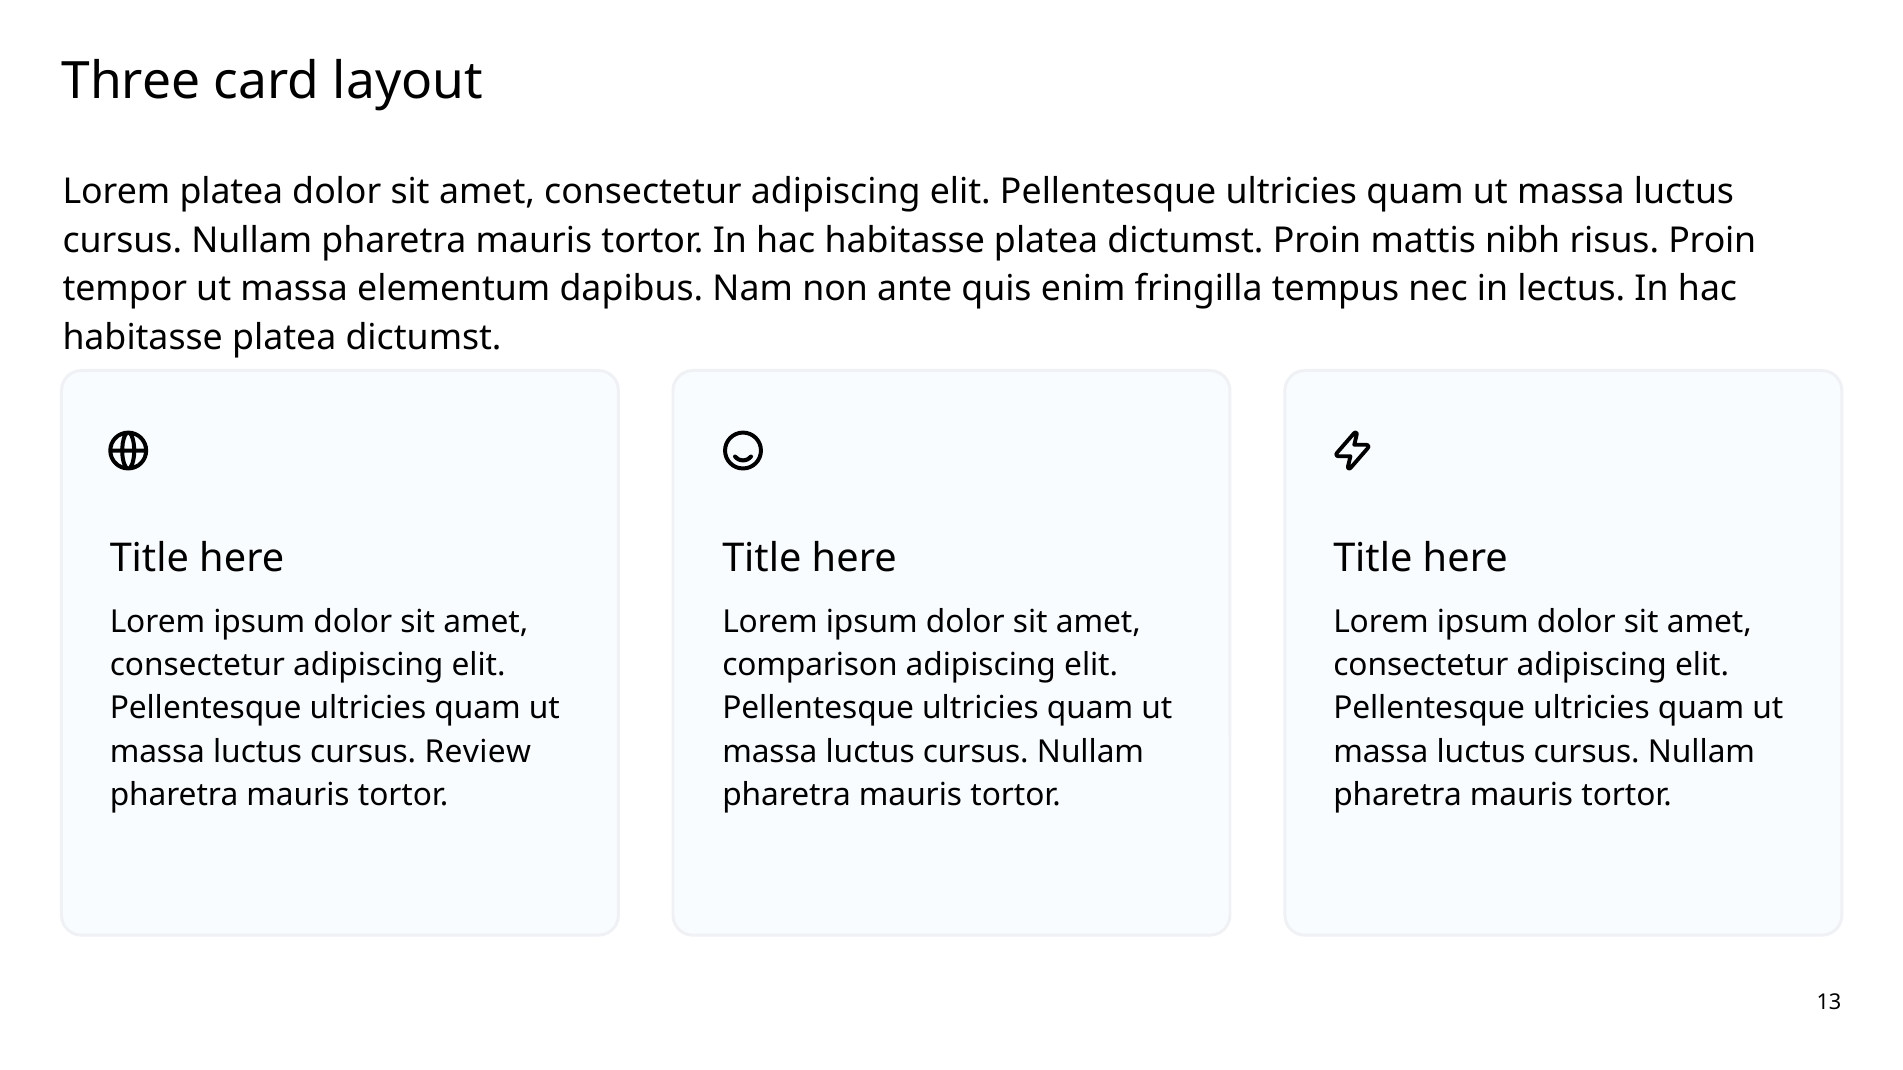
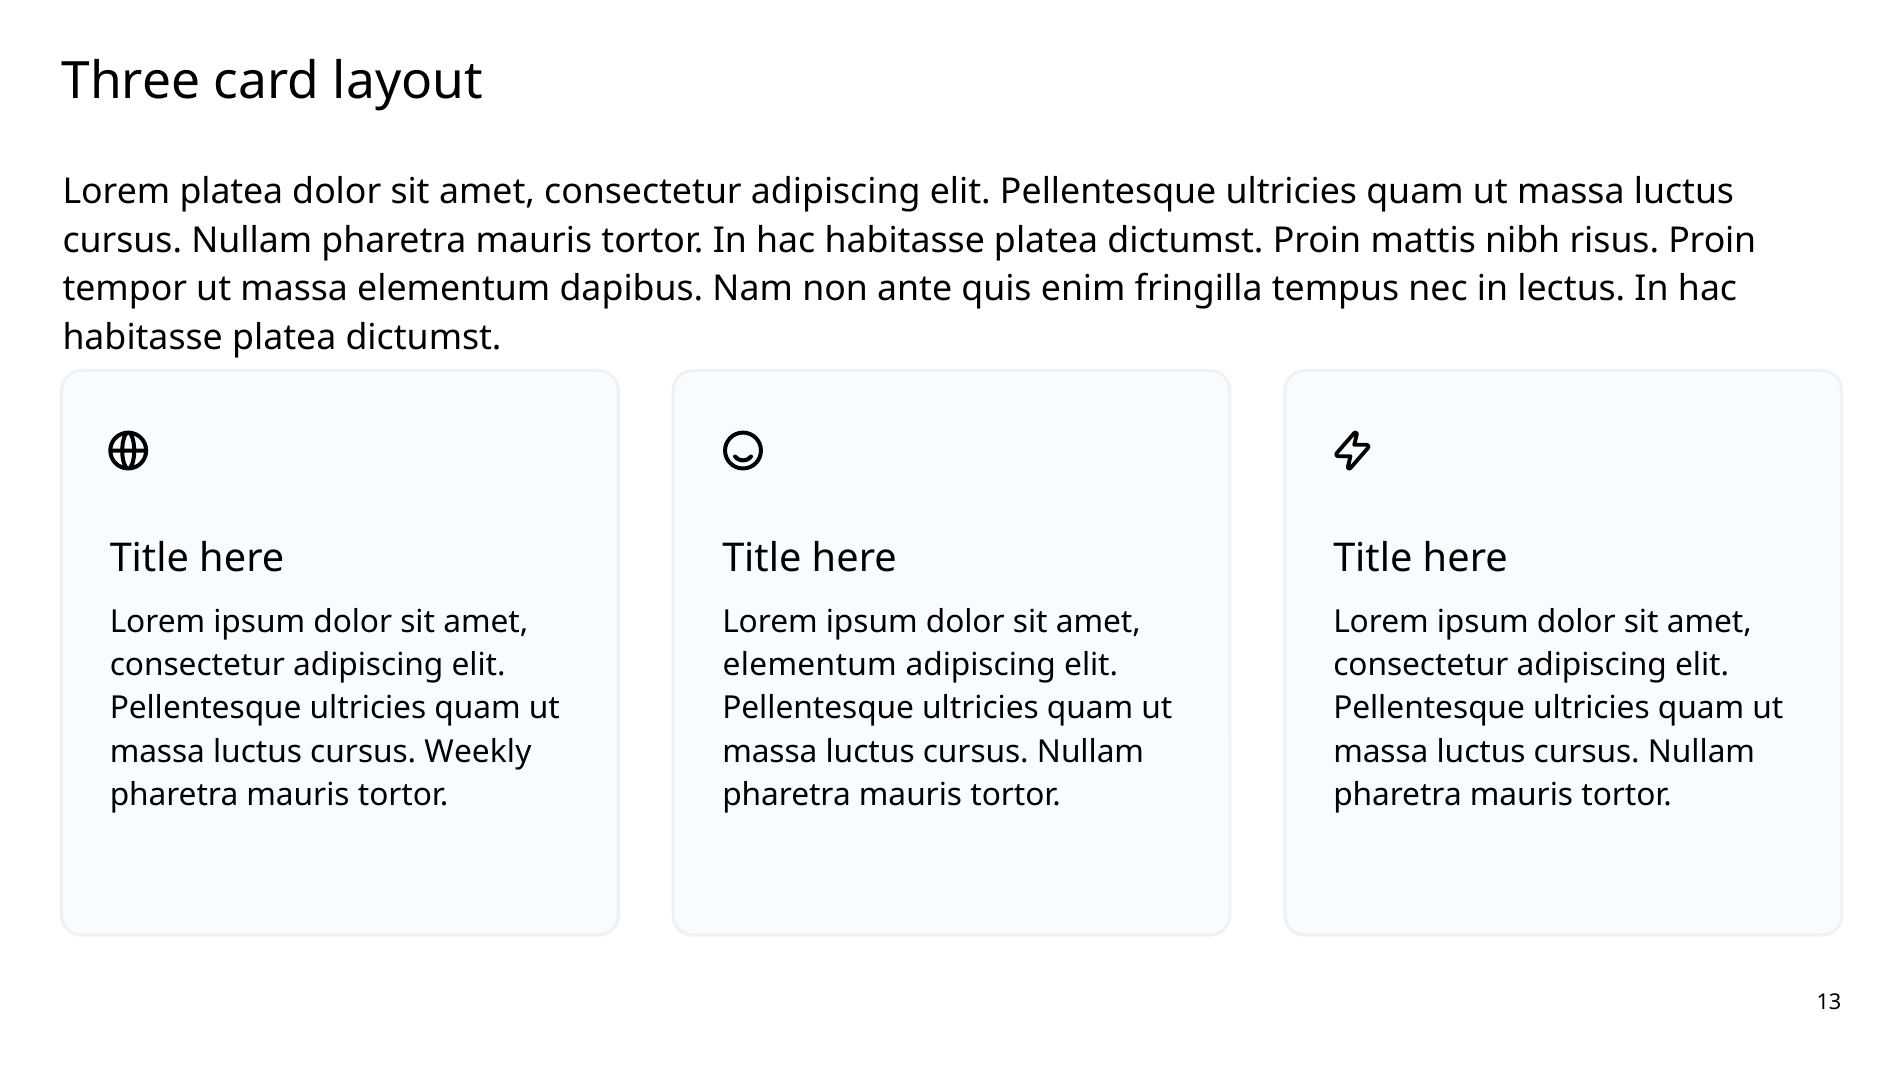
comparison: comparison -> elementum (810, 665)
Review: Review -> Weekly (478, 752)
